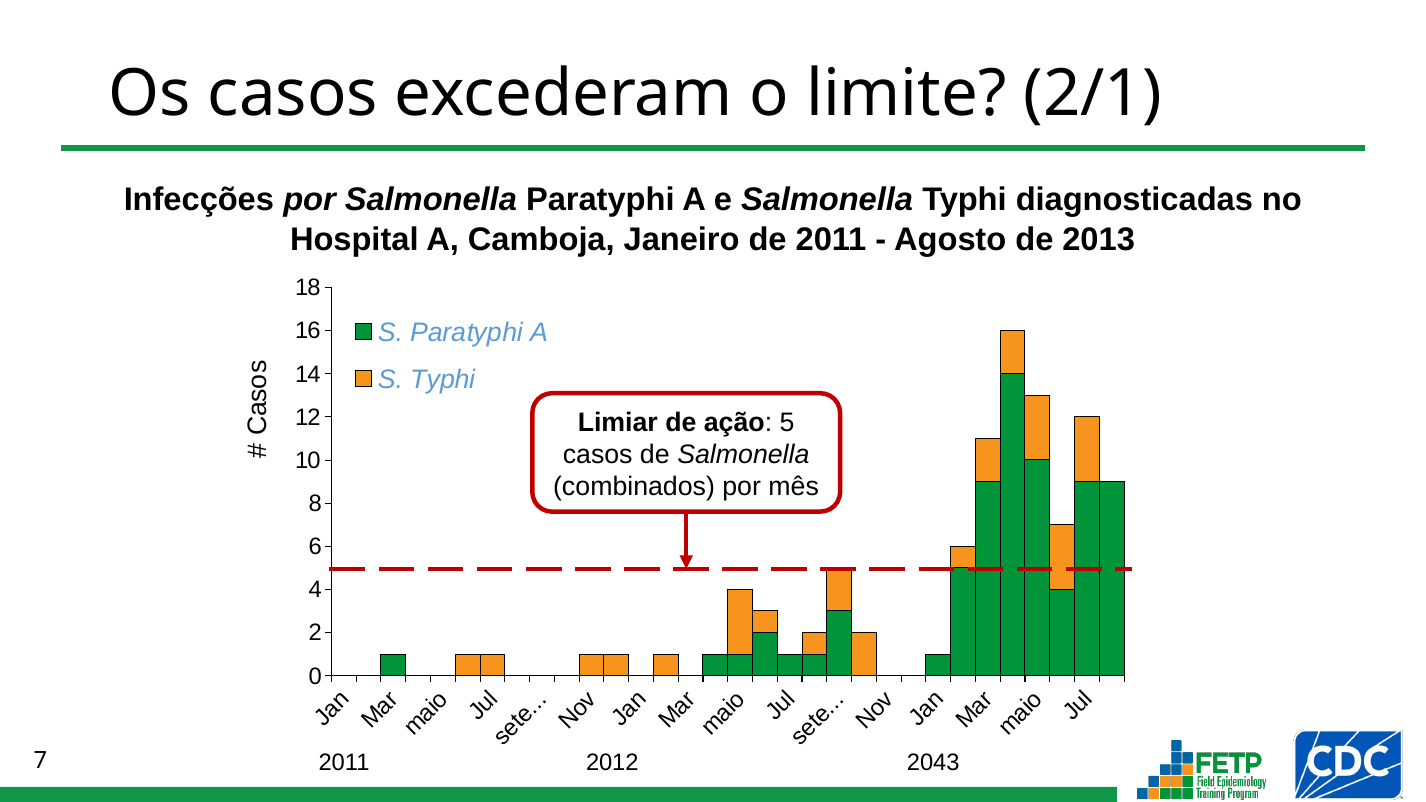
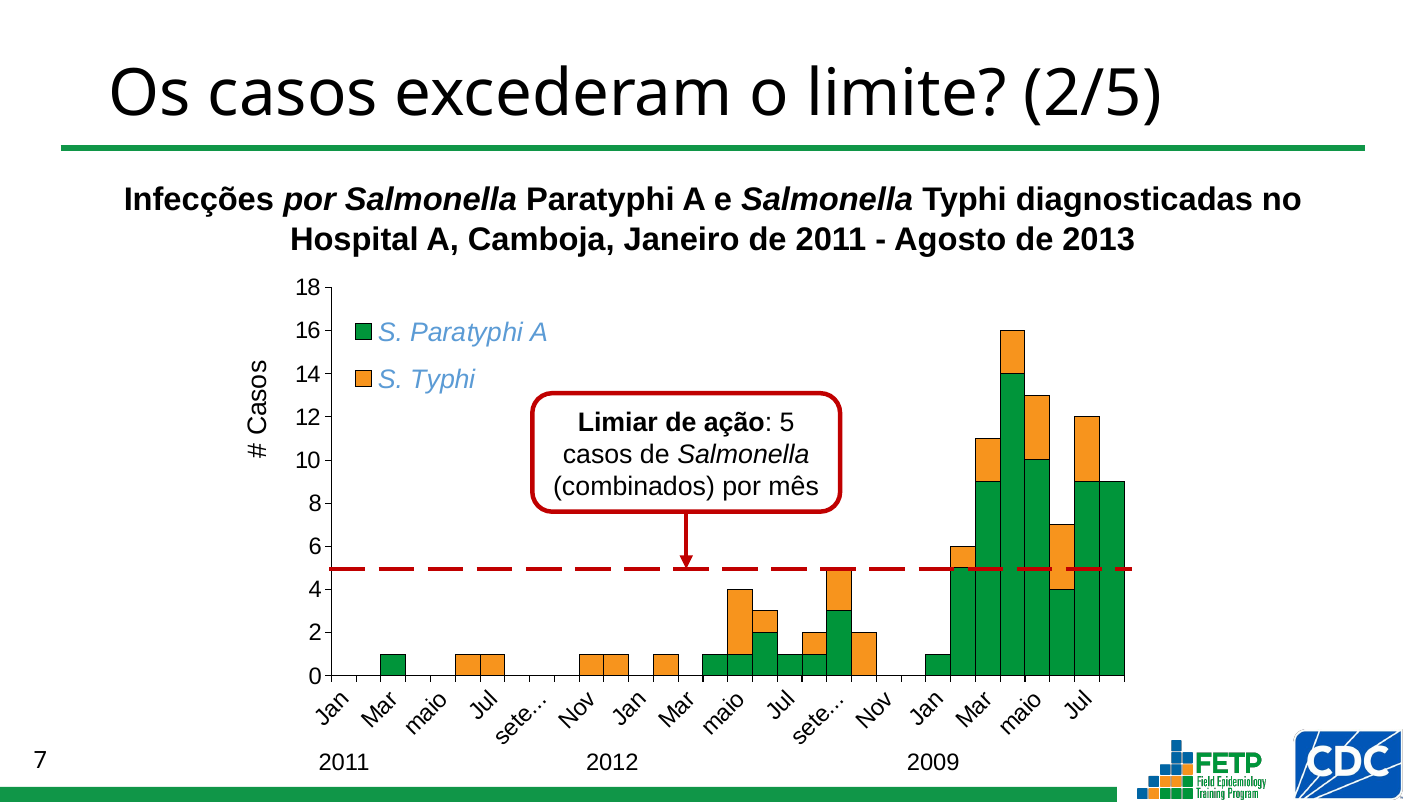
2/1: 2/1 -> 2/5 (1093, 94)
2043: 2043 -> 2009 (933, 763)
